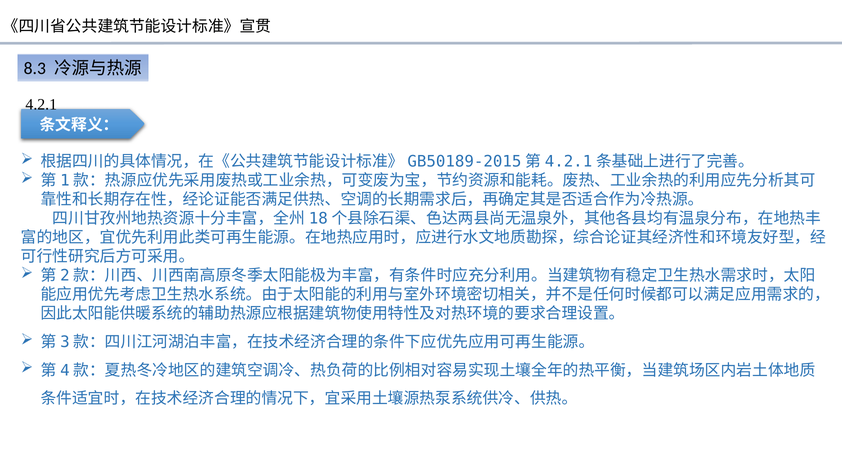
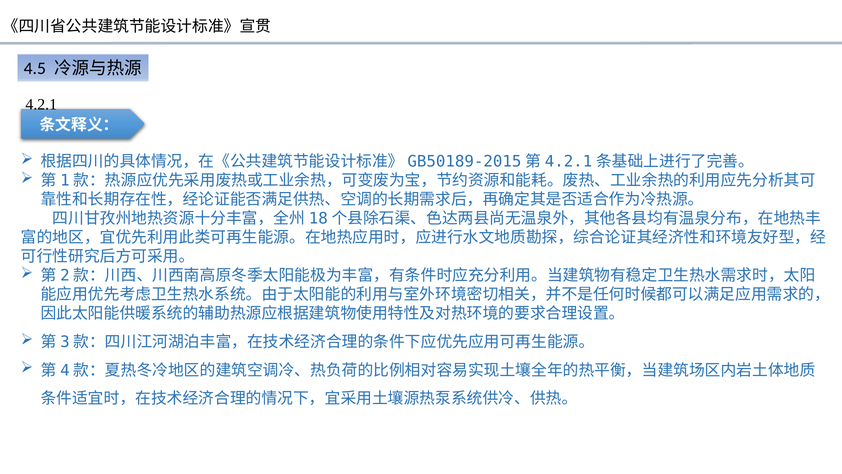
8.3: 8.3 -> 4.5 (35, 69)
